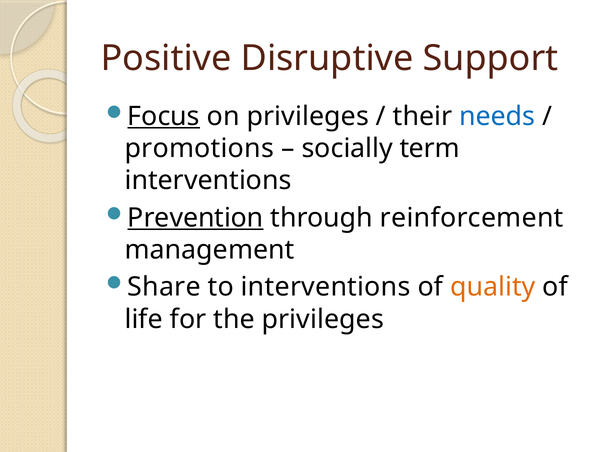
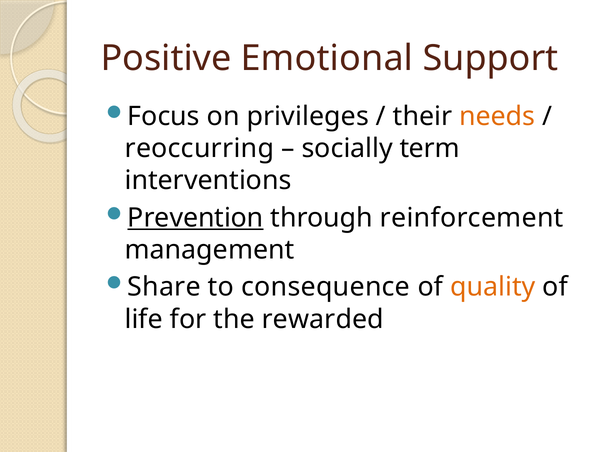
Disruptive: Disruptive -> Emotional (327, 58)
Focus underline: present -> none (164, 116)
needs colour: blue -> orange (497, 116)
promotions: promotions -> reoccurring (199, 149)
to interventions: interventions -> consequence (326, 287)
the privileges: privileges -> rewarded (323, 319)
